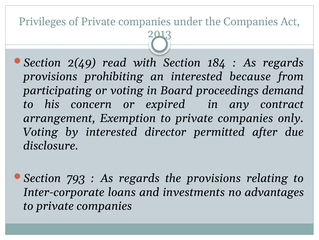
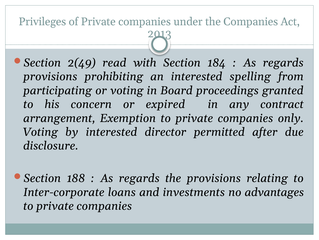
because: because -> spelling (250, 76)
demand: demand -> granted (283, 90)
793: 793 -> 188 (76, 178)
